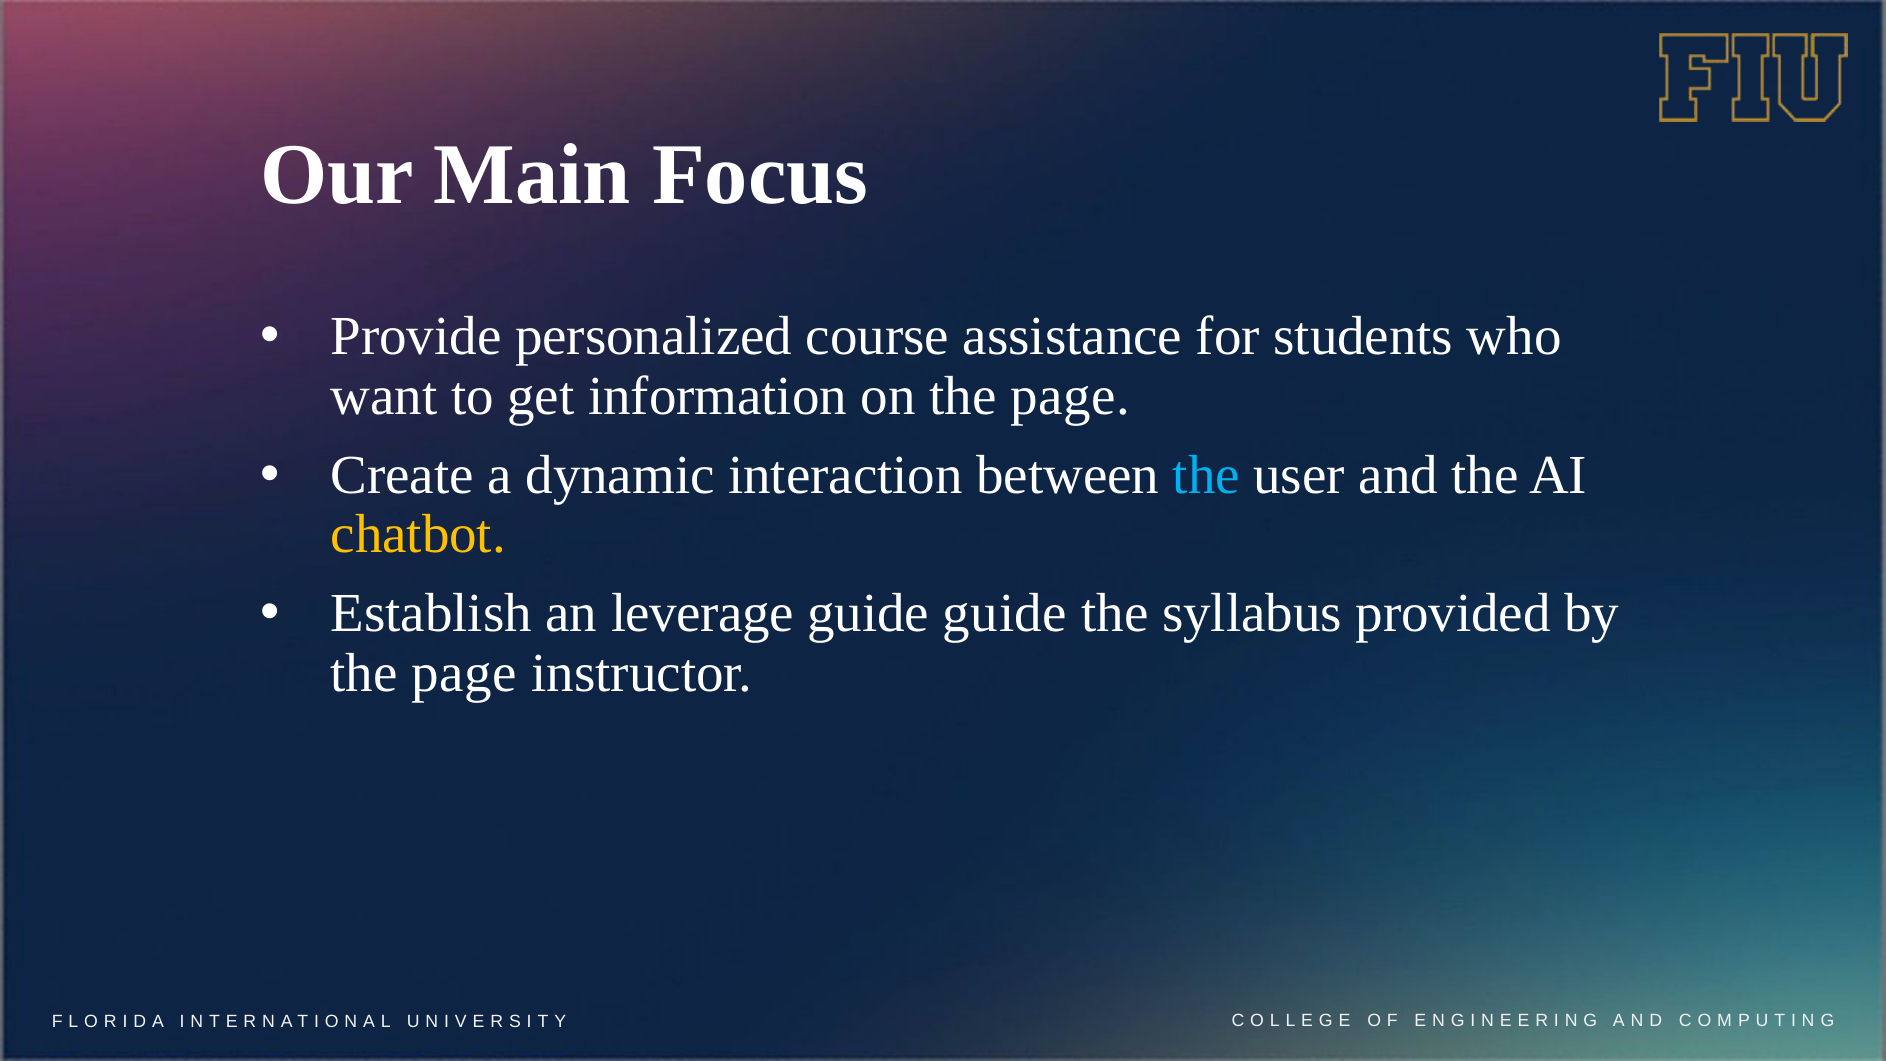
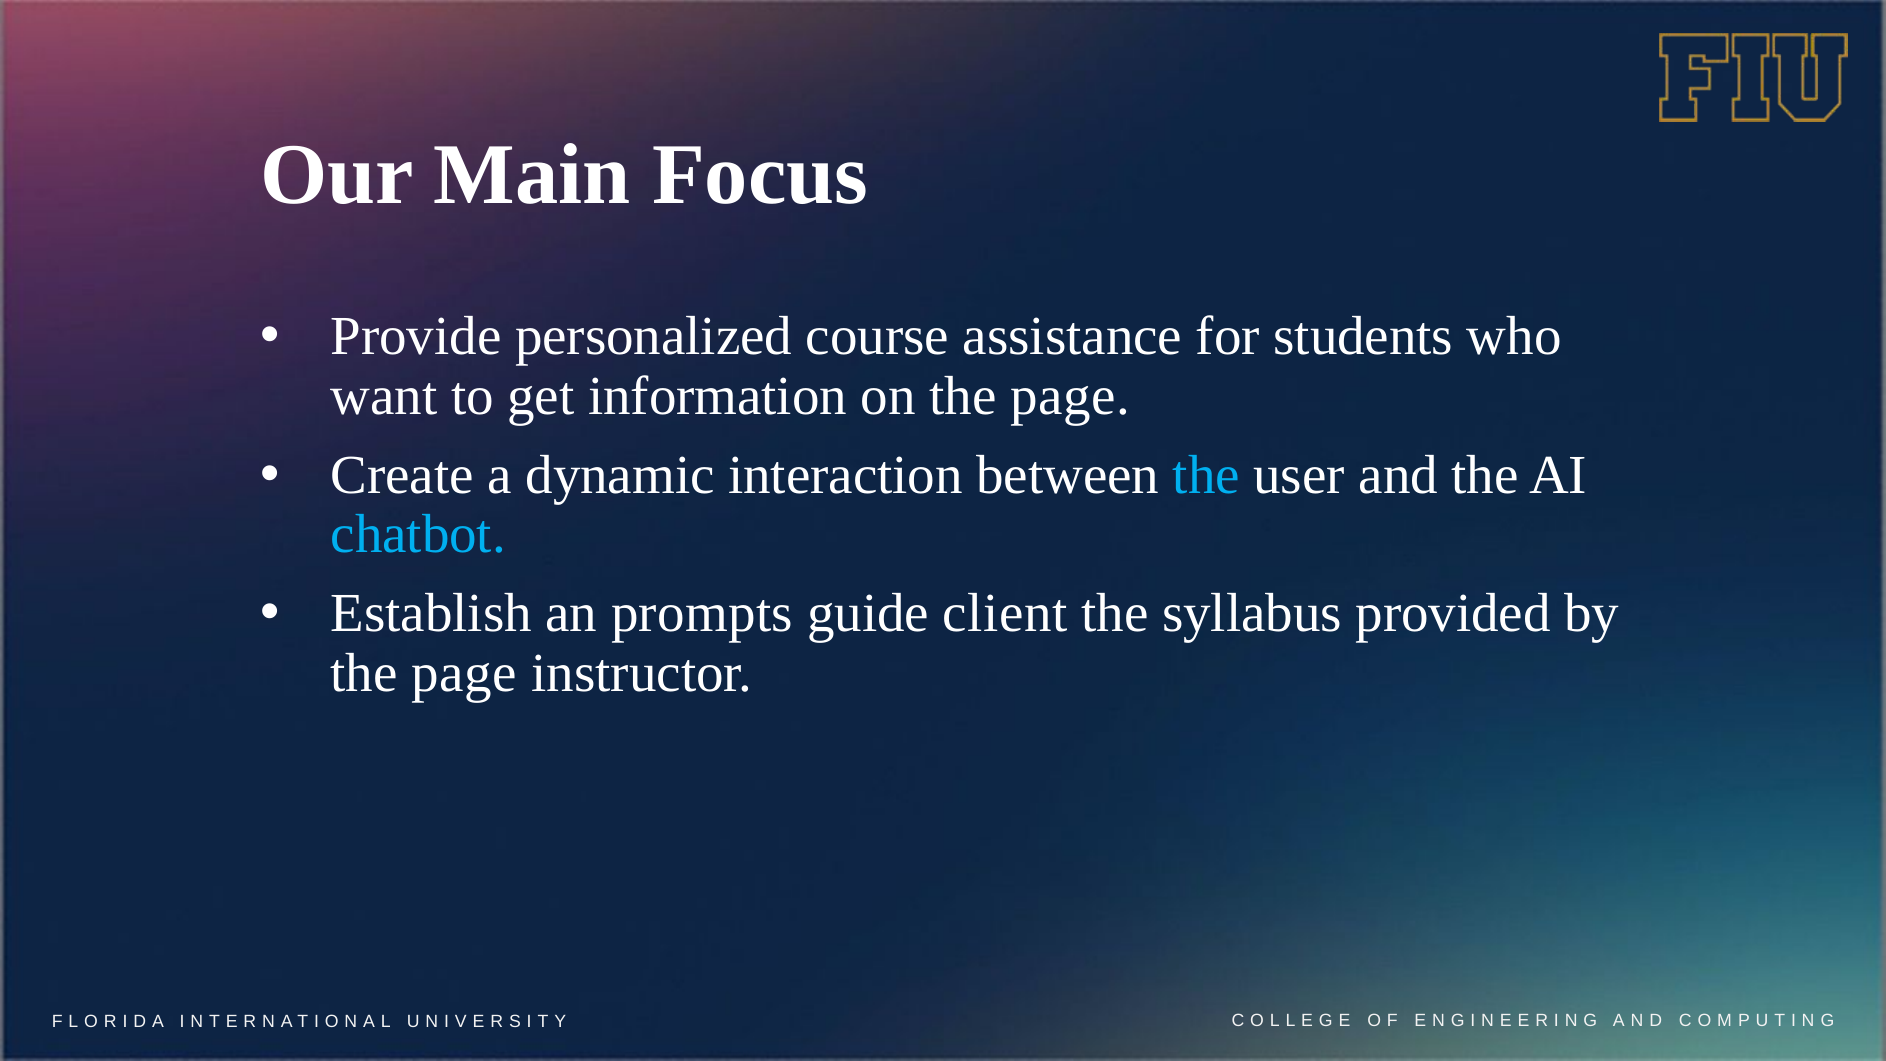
chatbot colour: yellow -> light blue (418, 534)
leverage: leverage -> prompts (702, 614)
guide guide: guide -> client (1005, 614)
